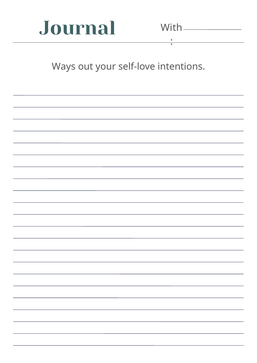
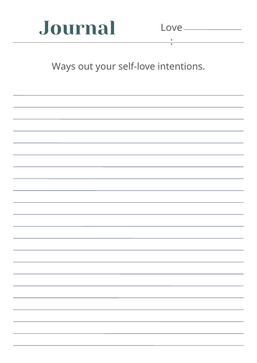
With: With -> Love (172, 28)
